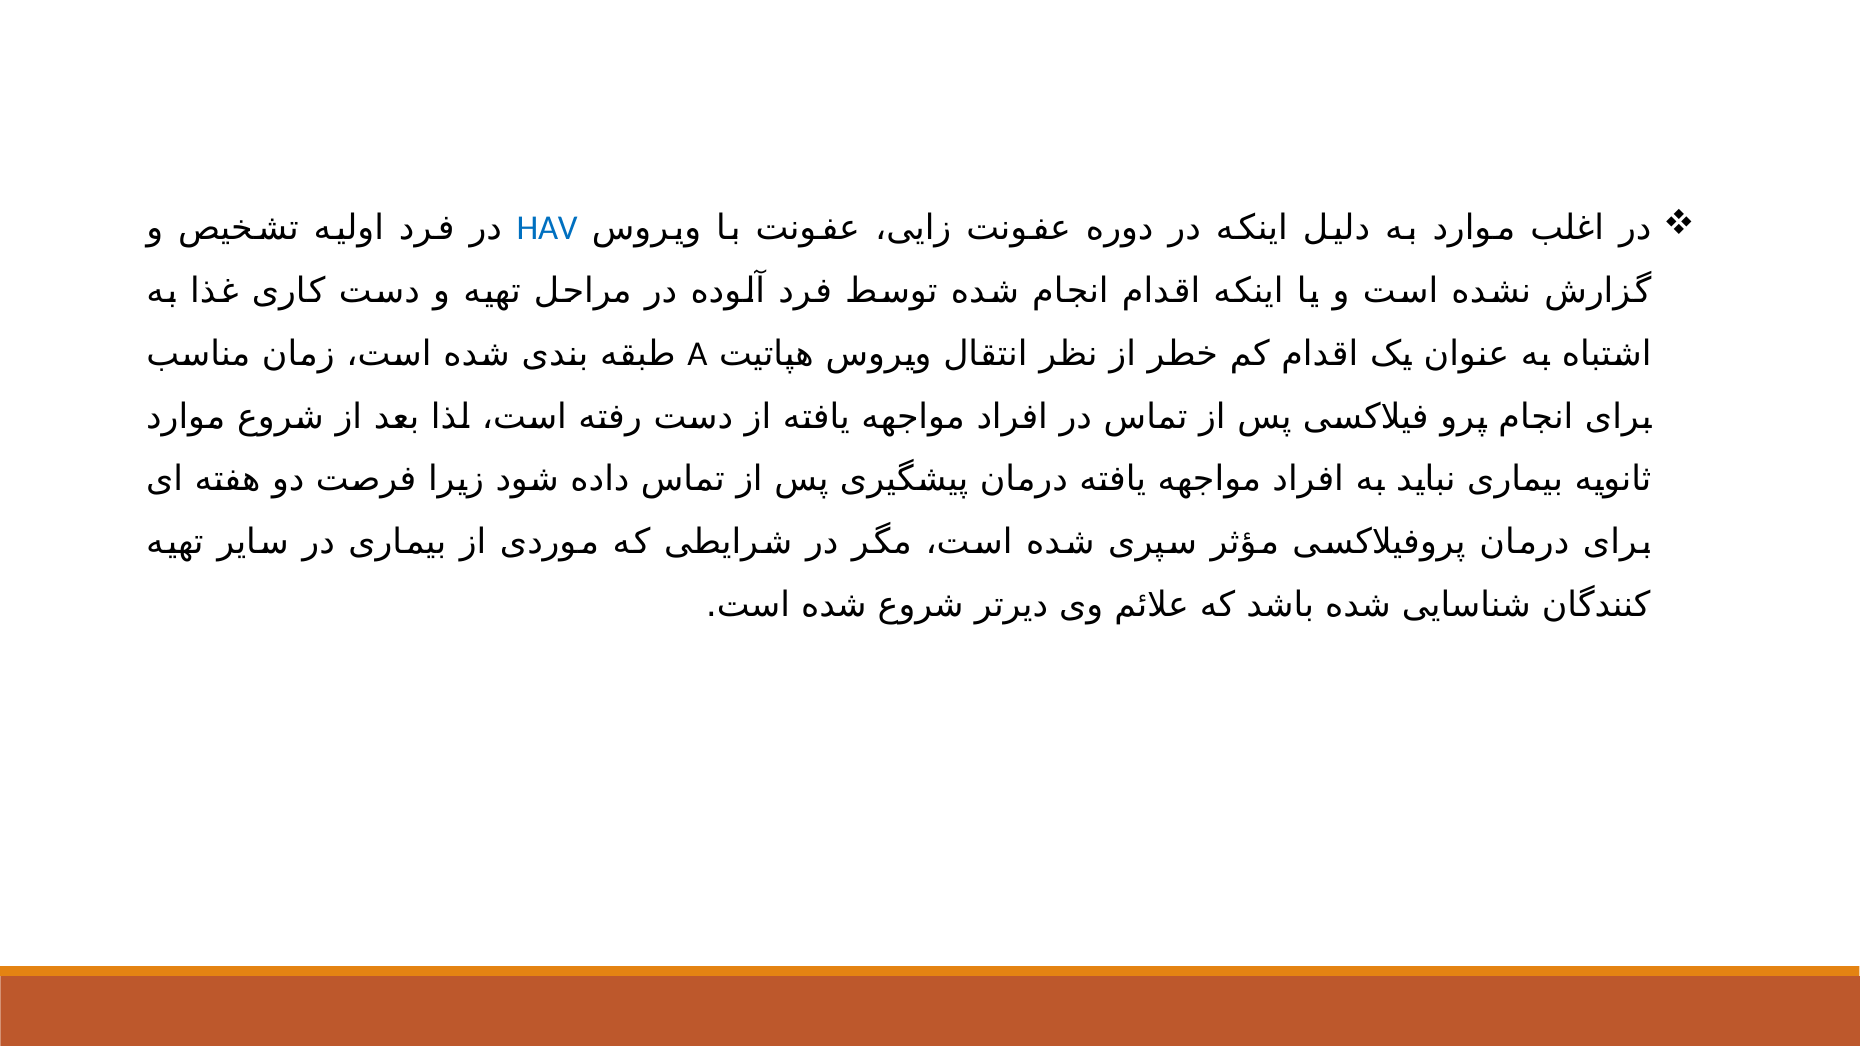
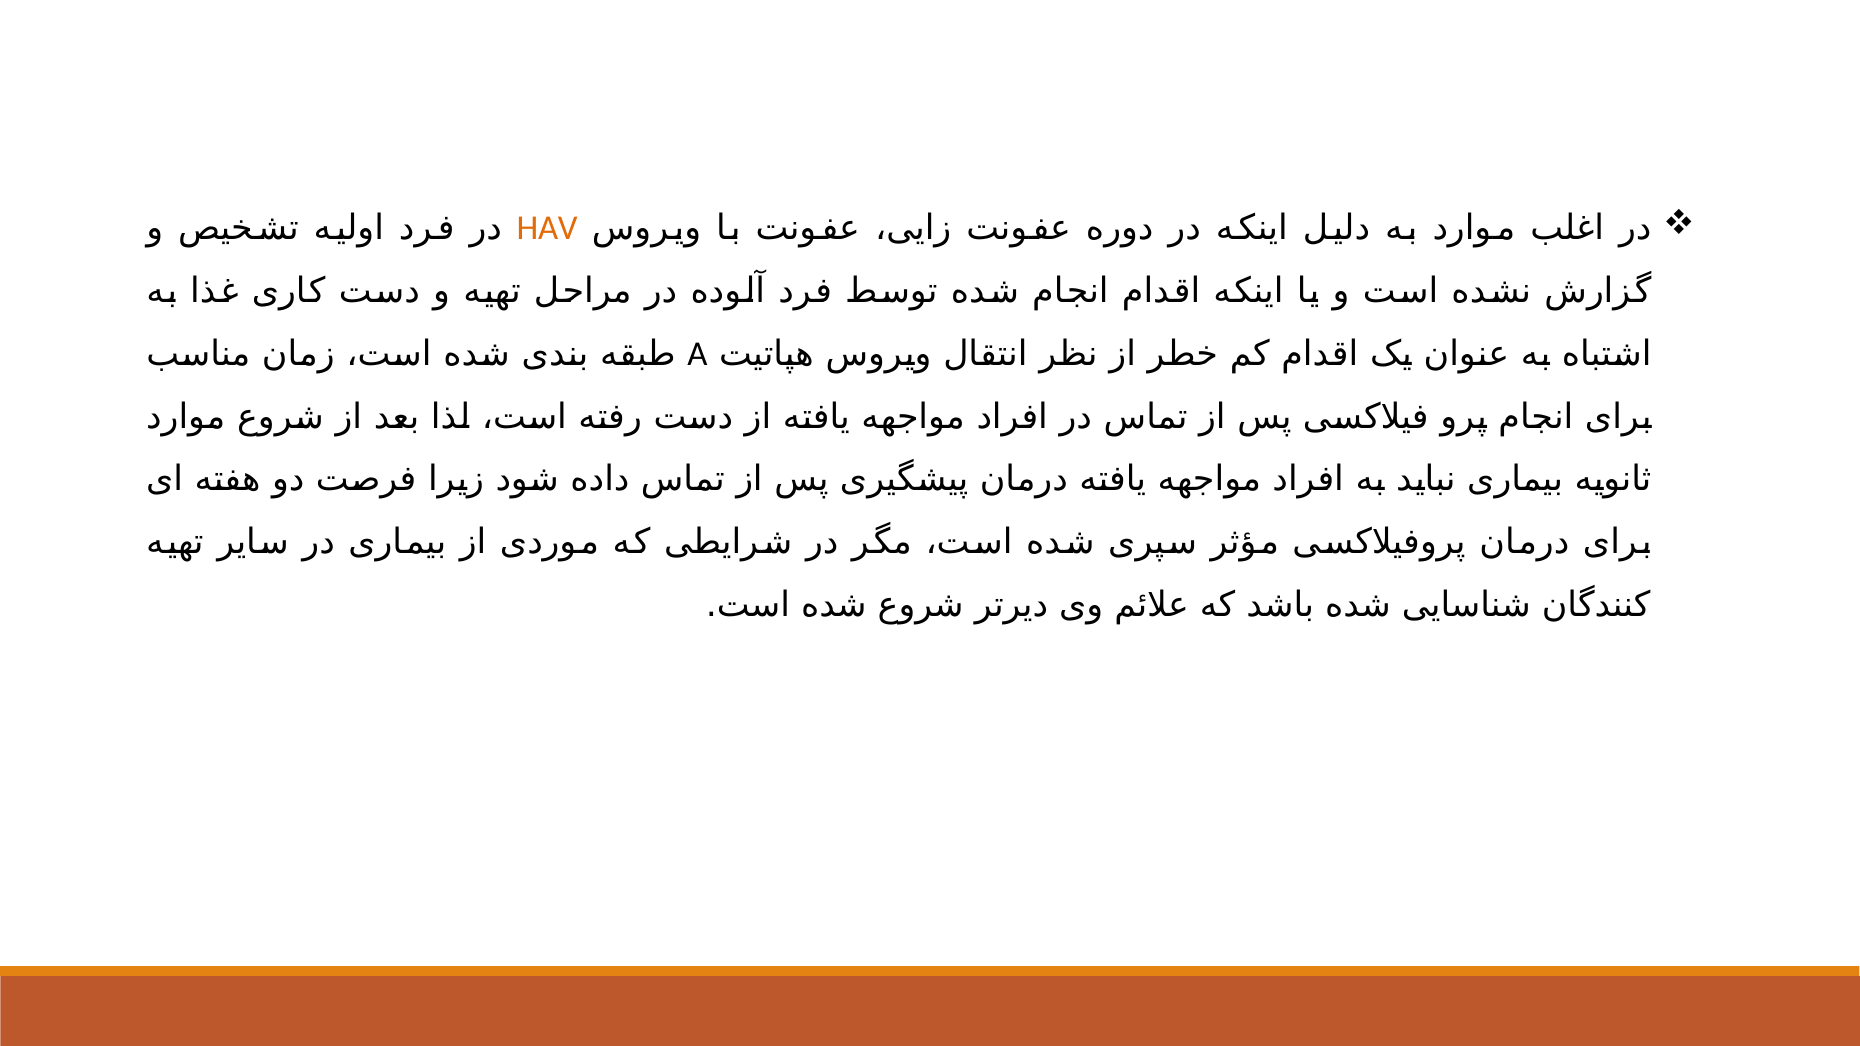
HAV colour: blue -> orange (547, 228)
